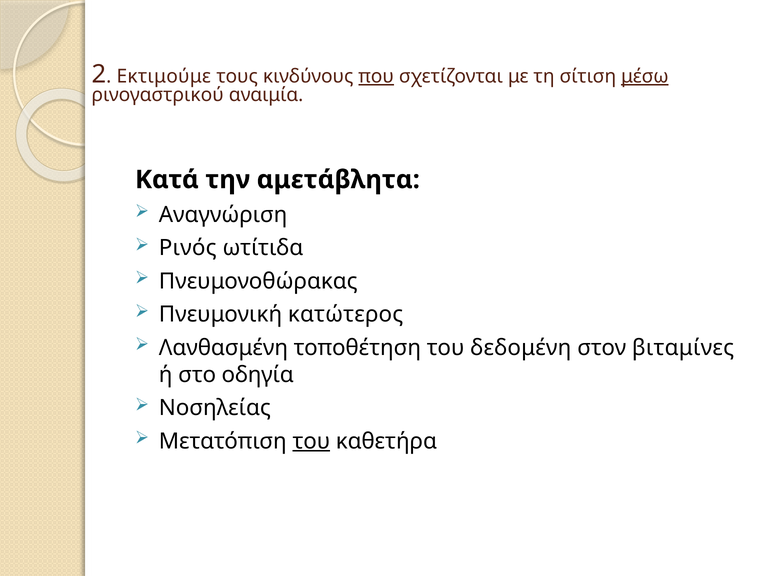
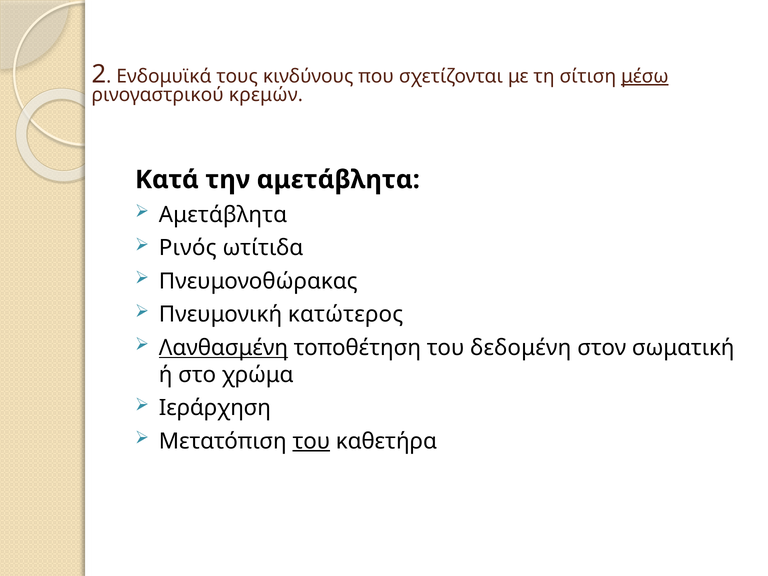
Εκτιμούμε: Εκτιμούμε -> Ενδομυϊκά (164, 76)
που underline: present -> none (376, 76)
αναιμία: αναιμία -> κρεμών (266, 95)
Αναγνώριση: Αναγνώριση -> Αμετάβλητα (223, 215)
Λανθασμένη underline: none -> present (223, 348)
βιταμίνες: βιταμίνες -> σωματική (683, 348)
οδηγία: οδηγία -> χρώμα (258, 375)
Νοσηλείας: Νοσηλείας -> Ιεράρχηση (215, 408)
